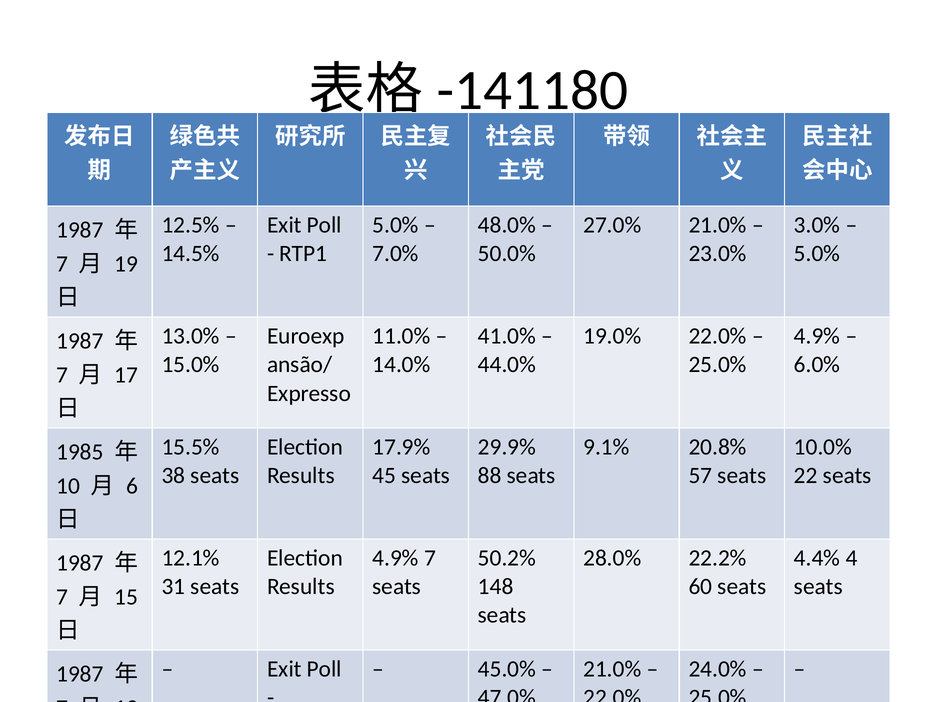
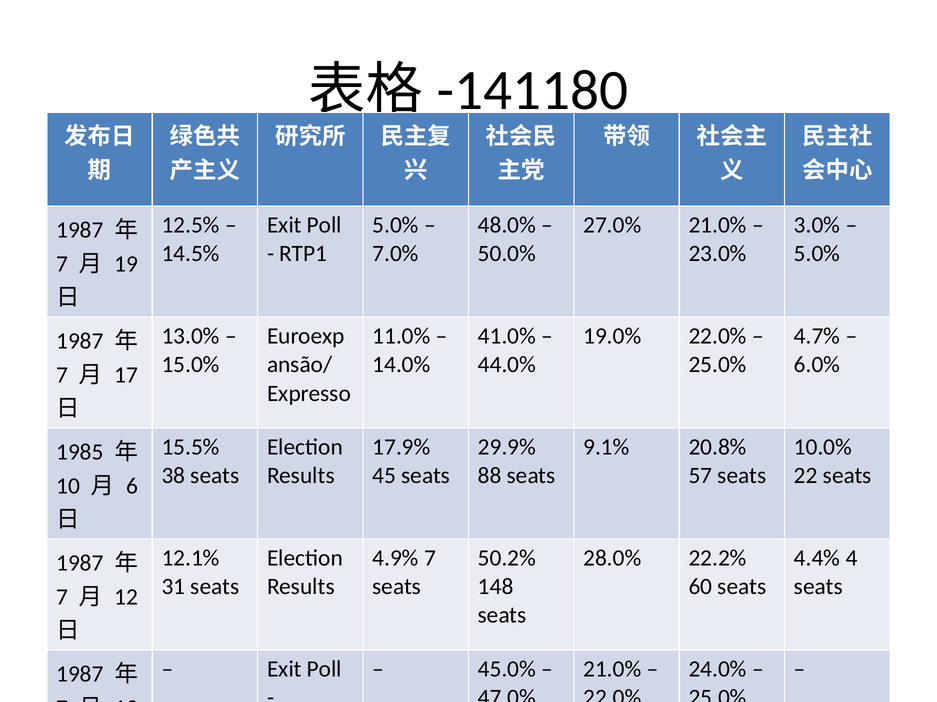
4.9%: 4.9% -> 4.7% (817, 337)
15: 15 -> 12 (126, 598)
